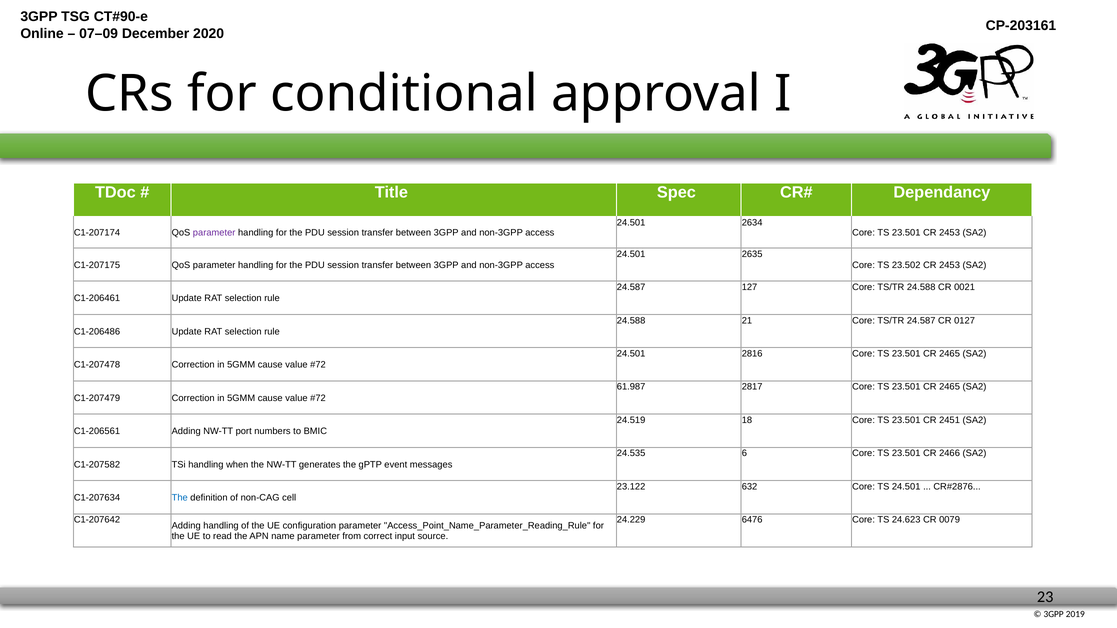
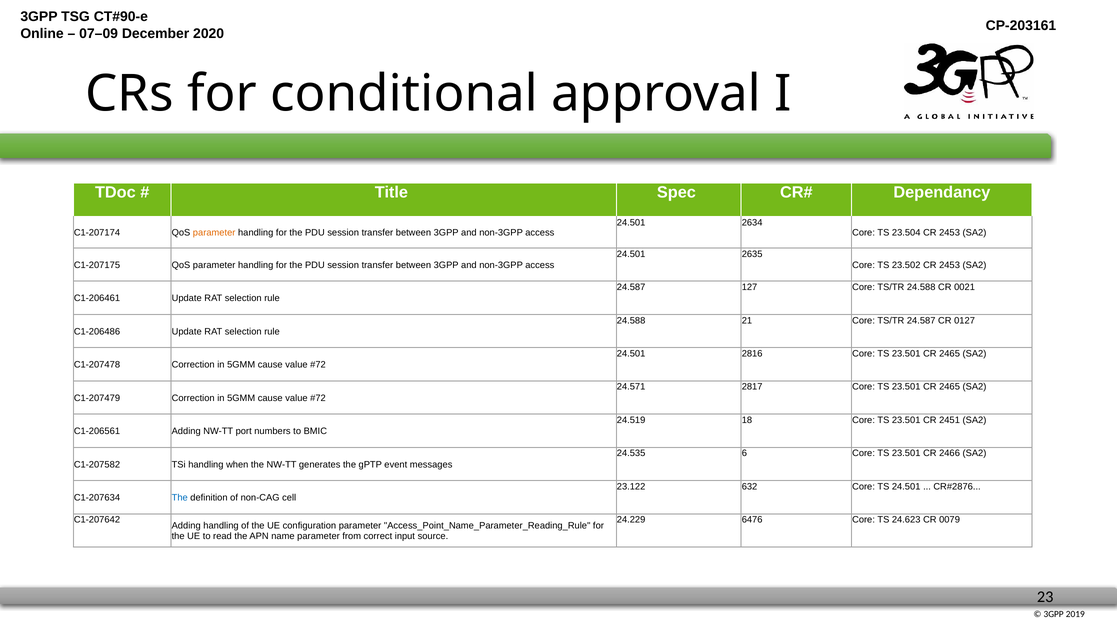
parameter colour: purple -> orange (214, 233)
23.501: 23.501 -> 23.504 (906, 233)
61.987: 61.987 -> 24.571 (631, 387)
